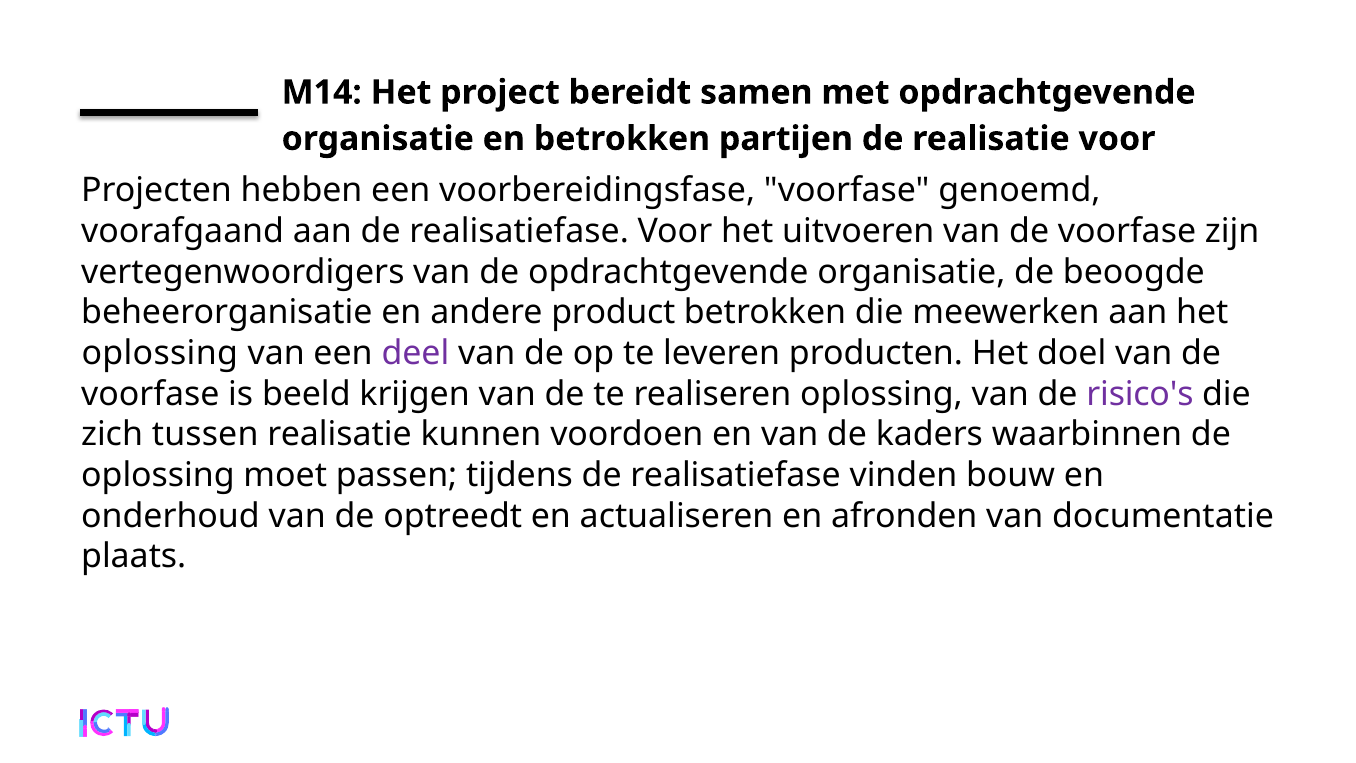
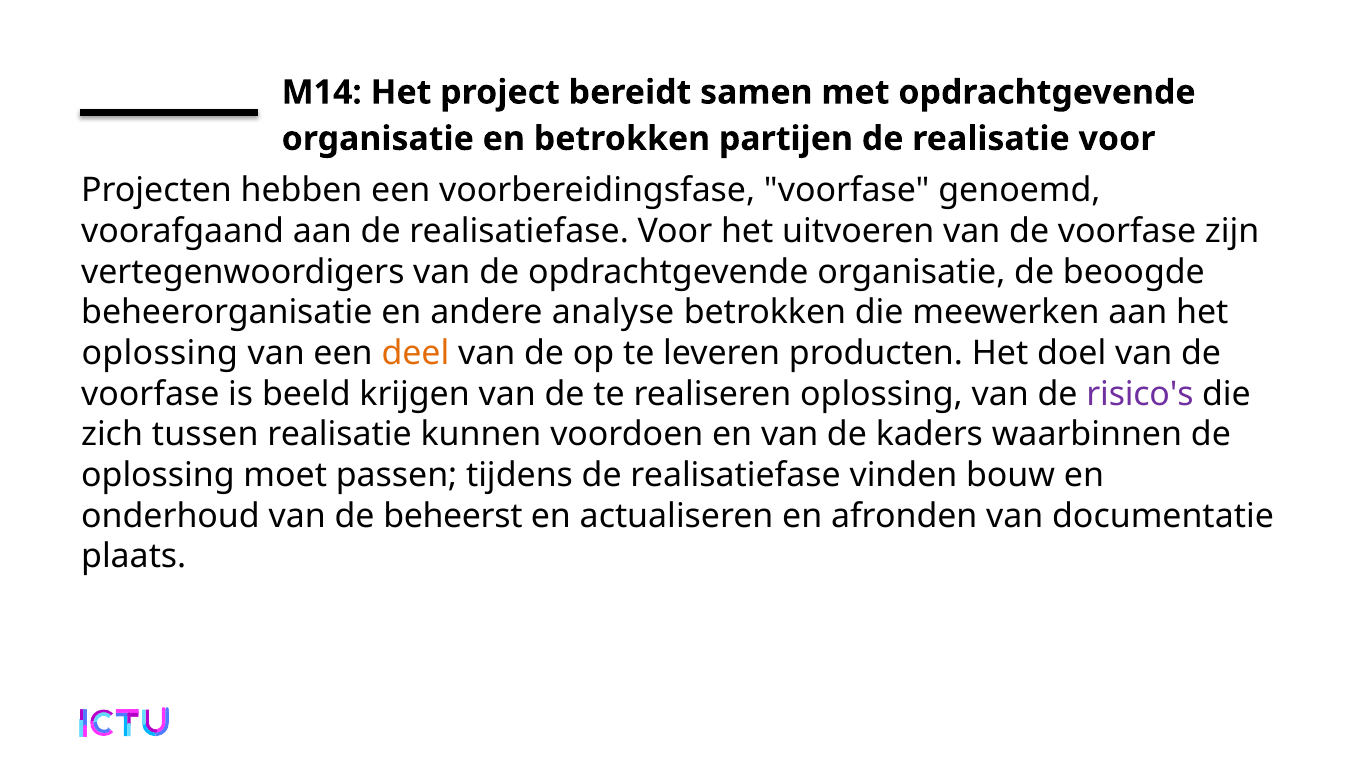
product: product -> analyse (613, 312)
deel colour: purple -> orange (415, 353)
optreedt: optreedt -> beheerst (453, 516)
